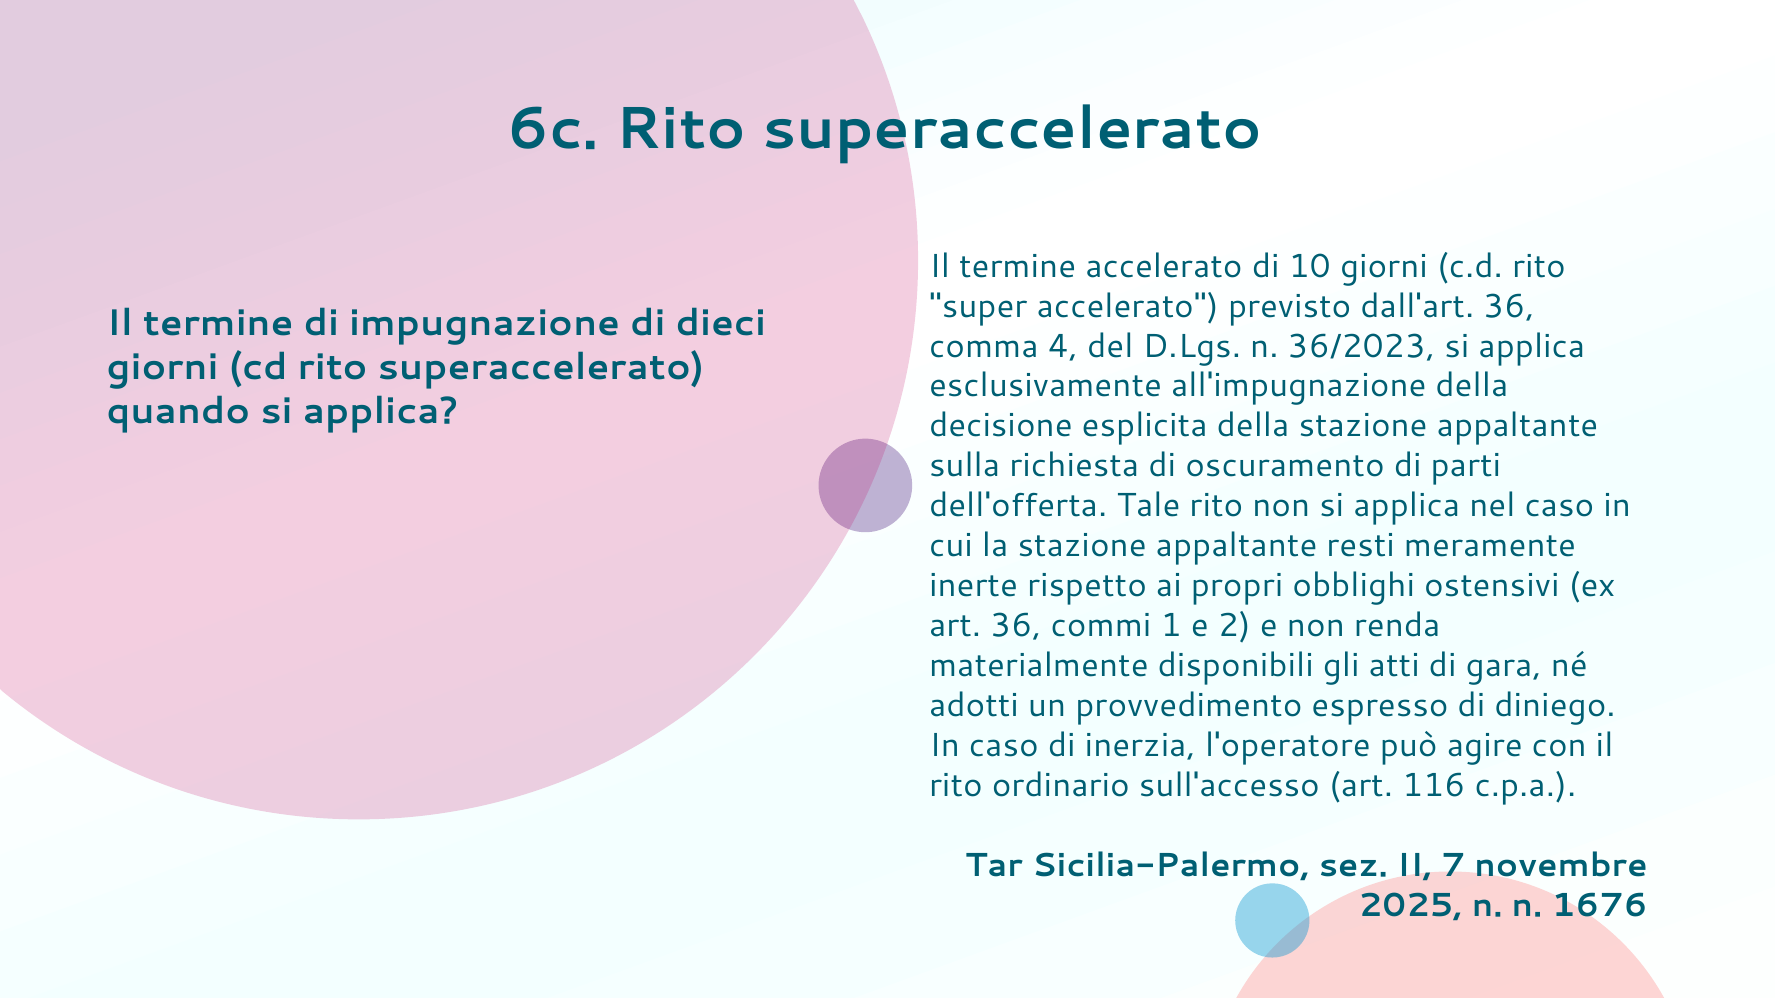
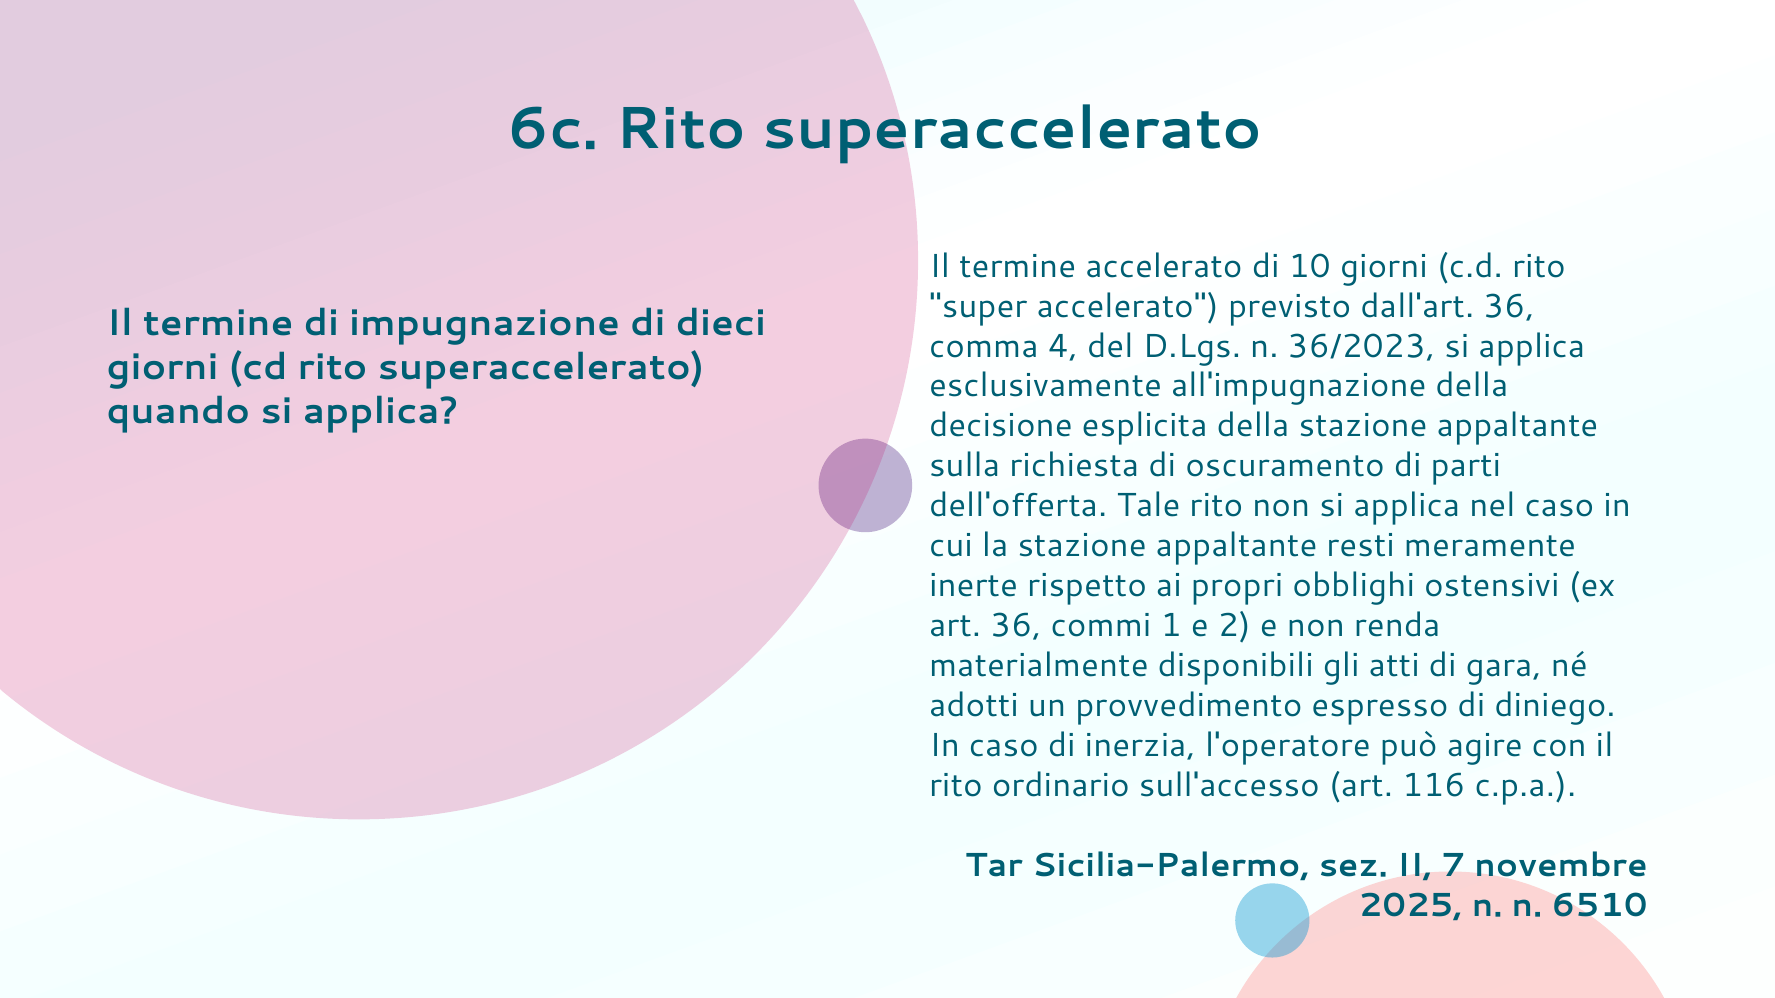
1676: 1676 -> 6510 (1600, 906)
